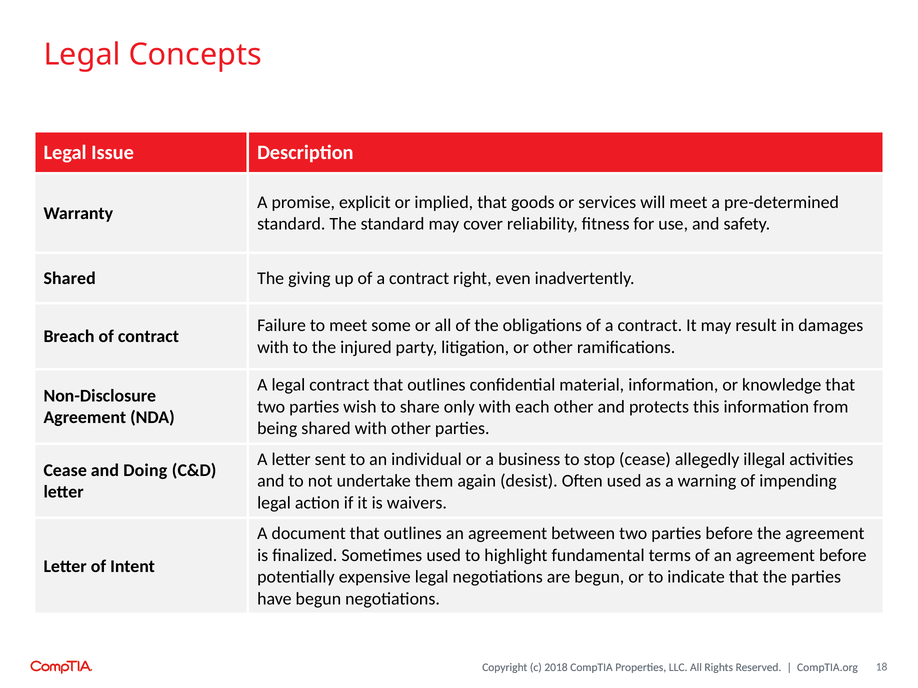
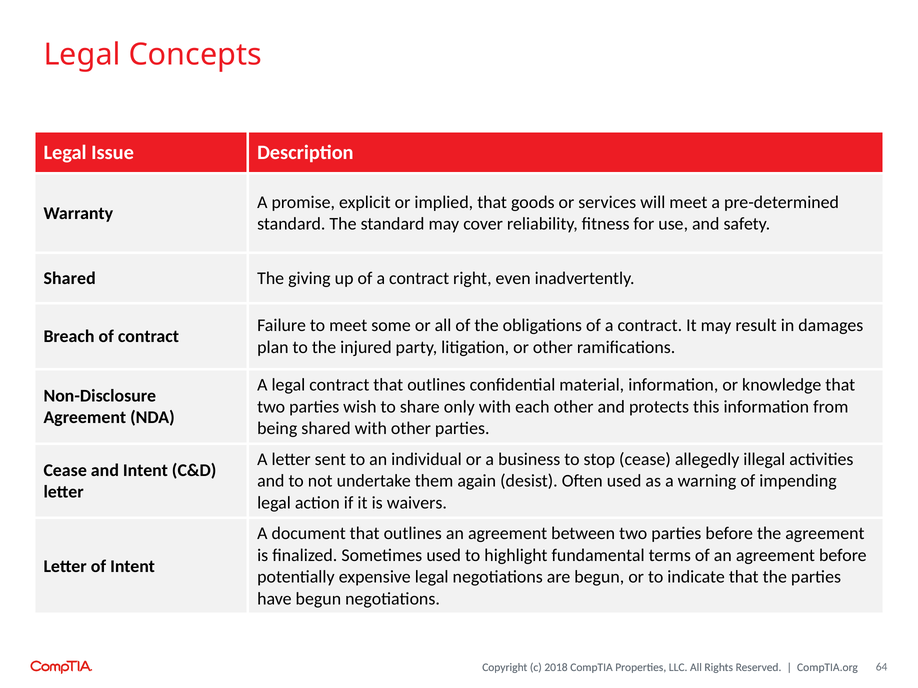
with: with -> plan (273, 348)
and Doing: Doing -> Intent (145, 470)
18: 18 -> 64 (882, 668)
